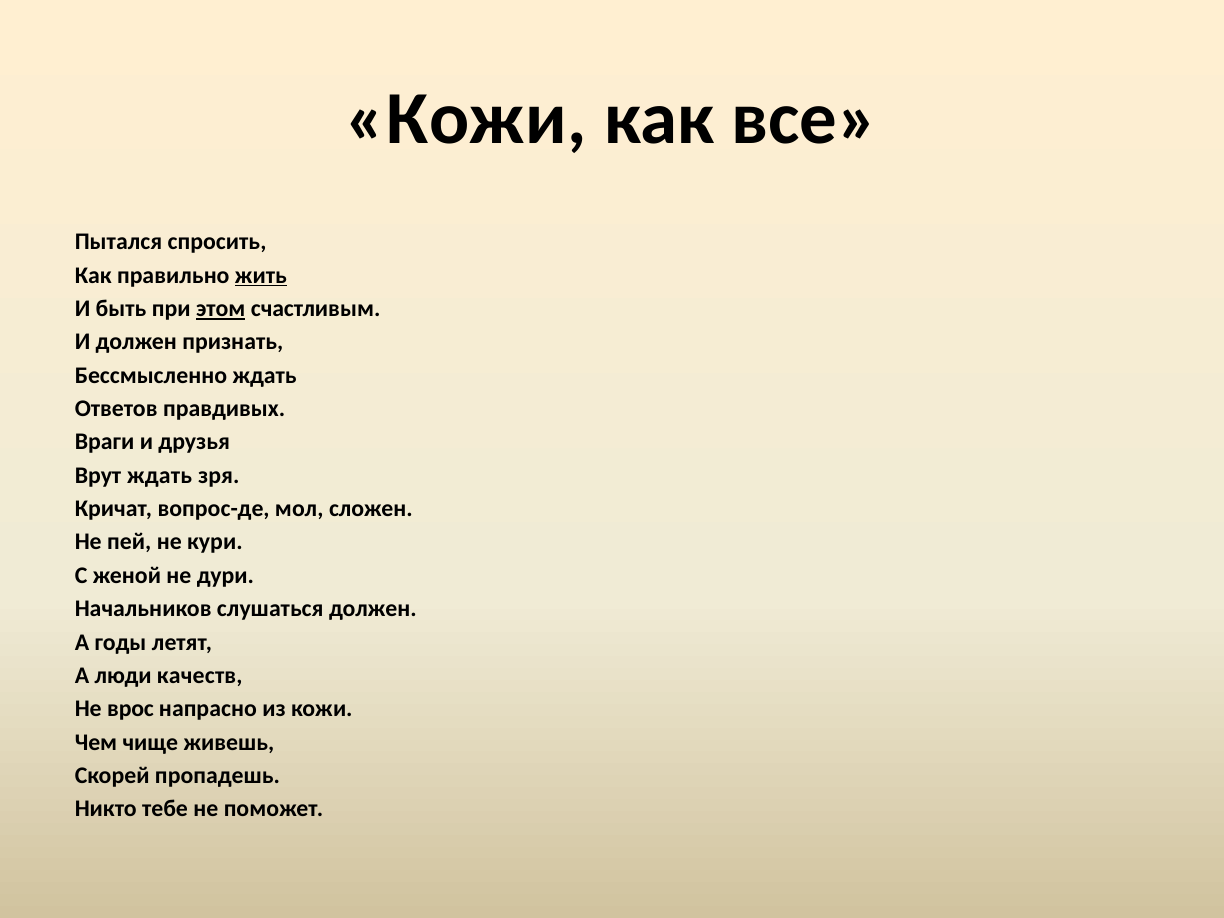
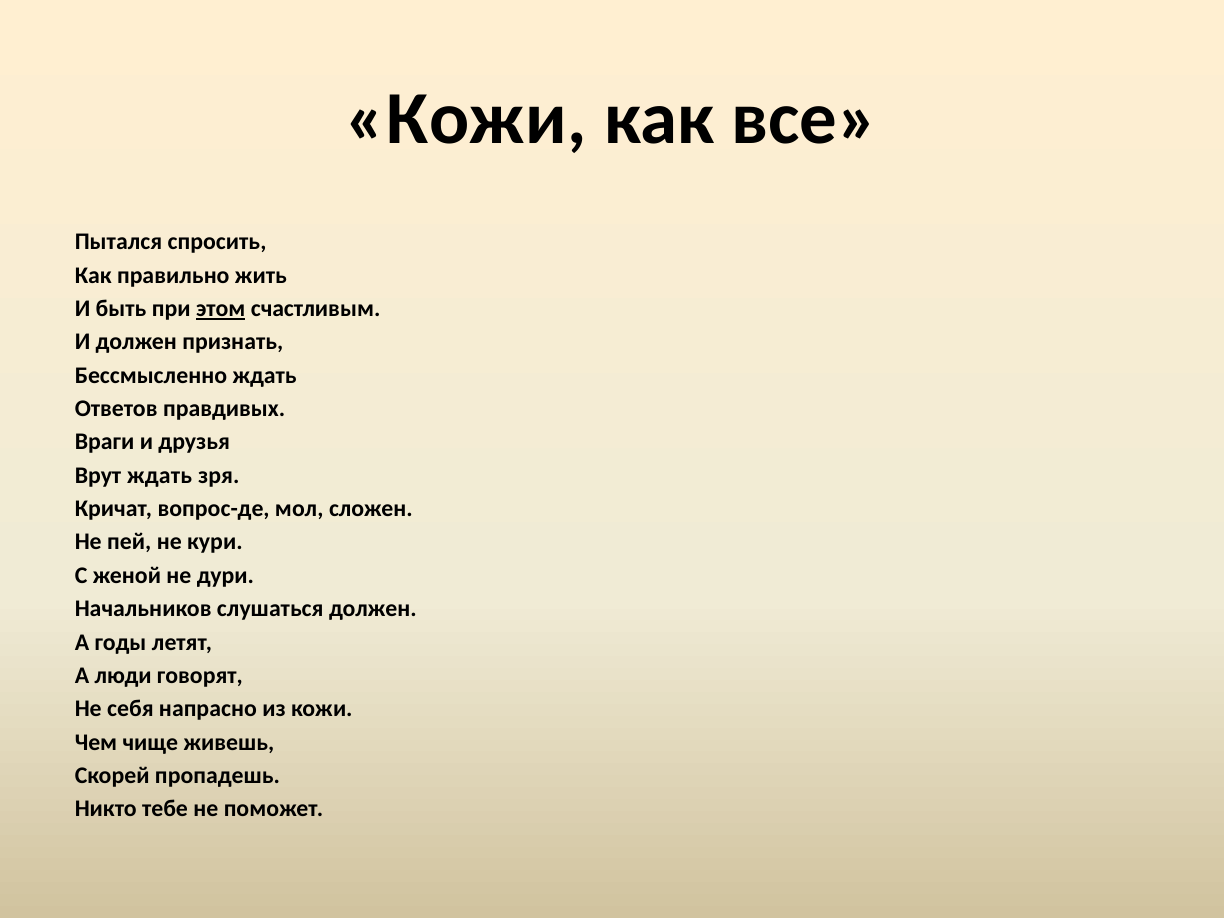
жить underline: present -> none (261, 275)
качеств: качеств -> говорят (200, 676)
врос: врос -> себя (130, 709)
